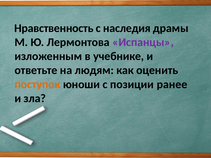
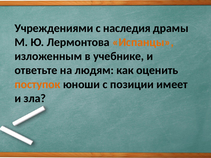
Нравственность: Нравственность -> Учреждениями (54, 28)
Испанцы colour: purple -> orange (143, 42)
ранее: ранее -> имеет (172, 84)
